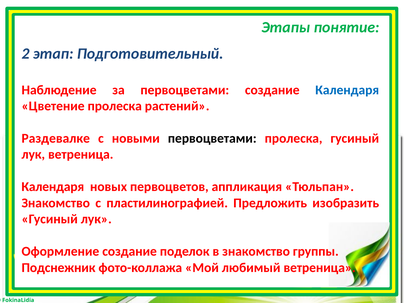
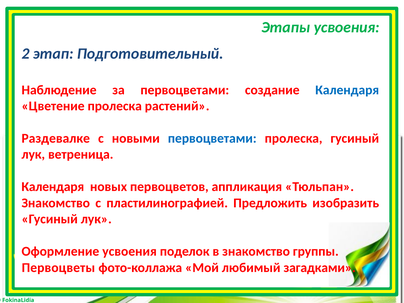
Этапы понятие: понятие -> усвоения (347, 27)
первоцветами colour: black -> blue (212, 138)
Оформление создание: создание -> усвоения (130, 252)
Подснежник: Подснежник -> Первоцветы (58, 268)
любимый ветреница: ветреница -> загадками (320, 268)
